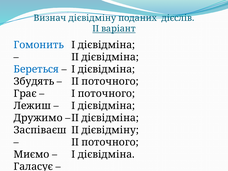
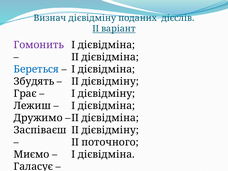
Гомонить colour: blue -> purple (39, 45)
поточного: поточного -> дієвідміну (110, 81)
I поточного: поточного -> дієвідміну (106, 94)
